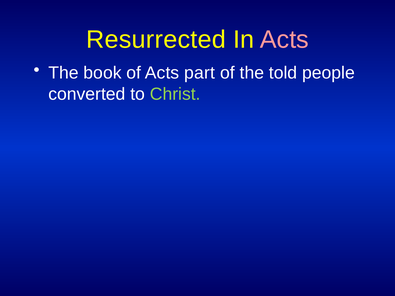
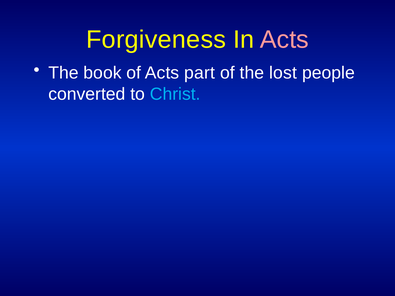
Resurrected: Resurrected -> Forgiveness (156, 40)
told: told -> lost (283, 73)
Christ colour: light green -> light blue (175, 94)
